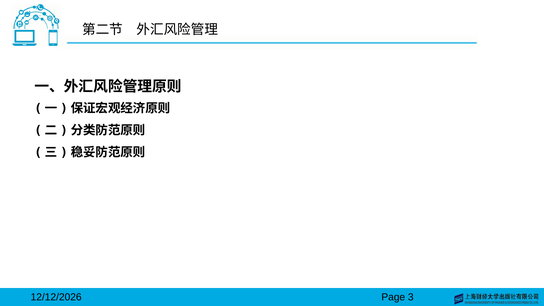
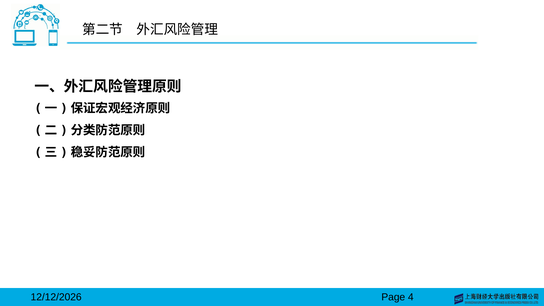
3: 3 -> 4 (411, 297)
